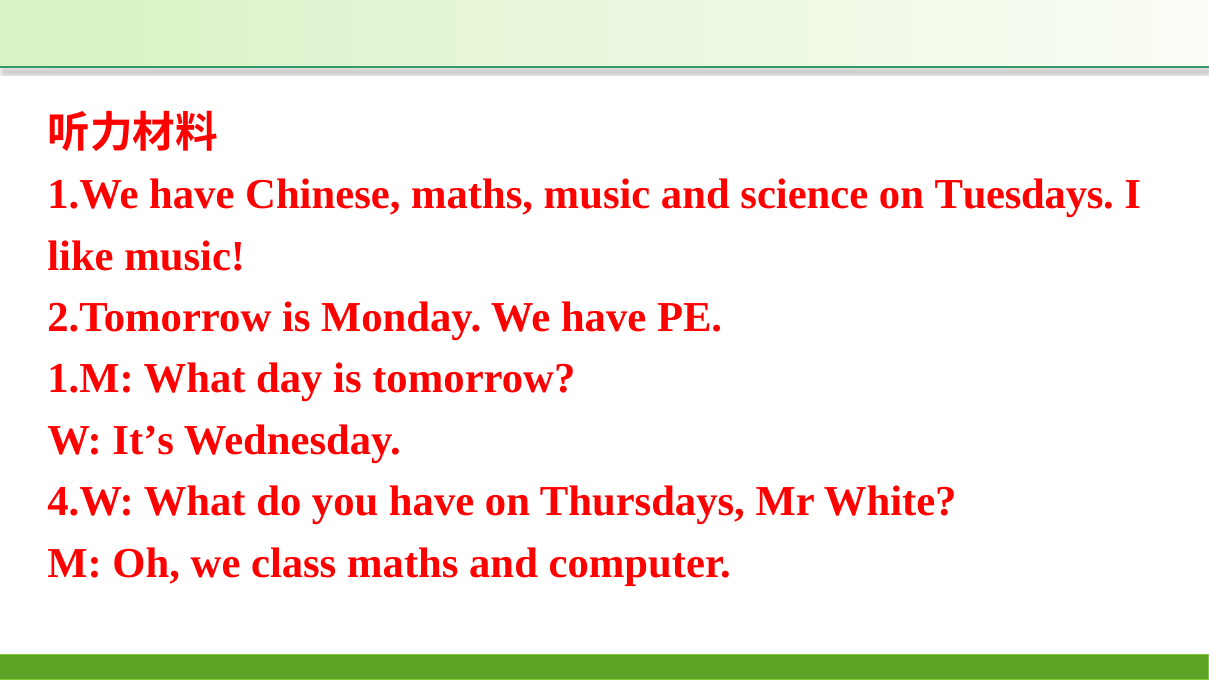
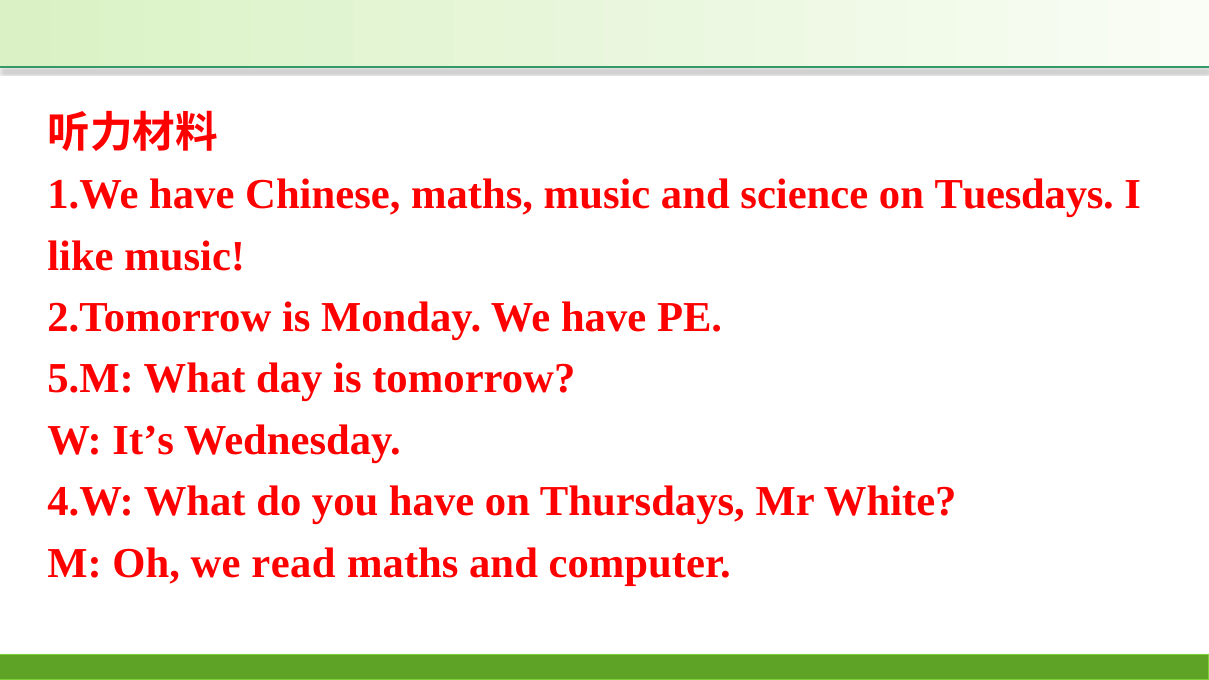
1.M: 1.M -> 5.M (91, 379)
class: class -> read (294, 563)
